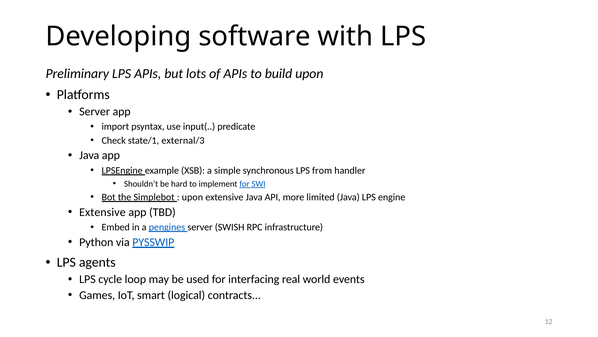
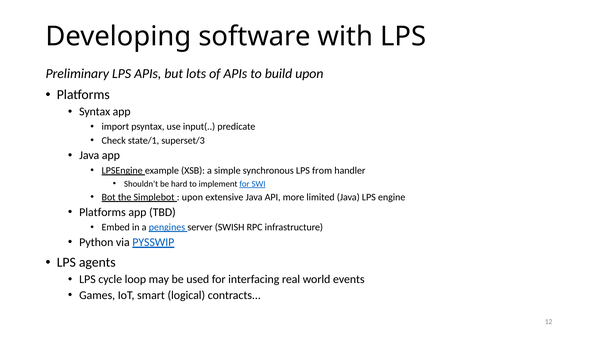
Server: Server -> Syntax (95, 111)
external/3: external/3 -> superset/3 (183, 140)
Extensive: Extensive -> Platforms (102, 212)
